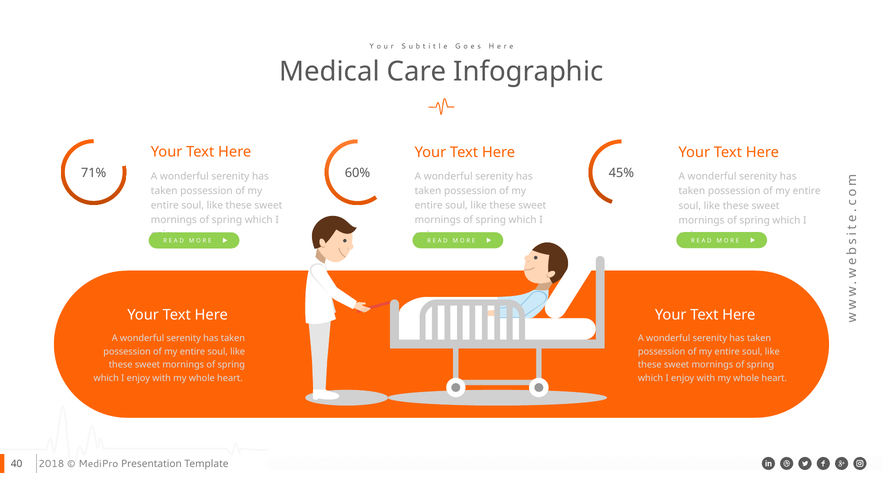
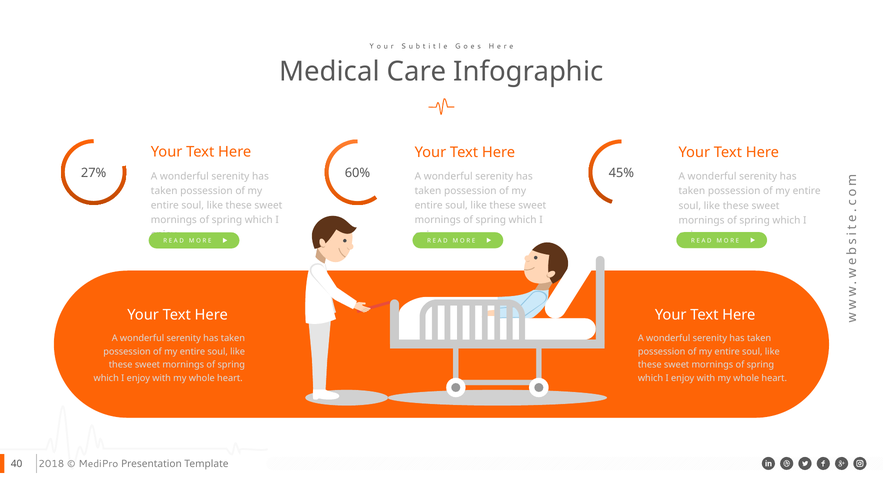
71%: 71% -> 27% (94, 173)
